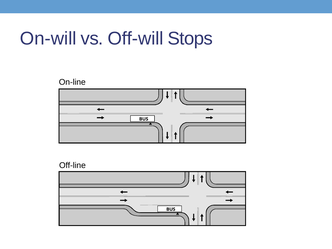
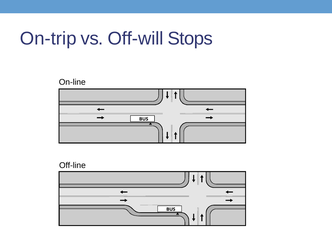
On-will: On-will -> On-trip (48, 39)
